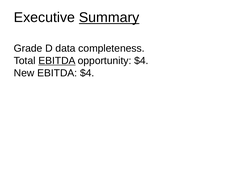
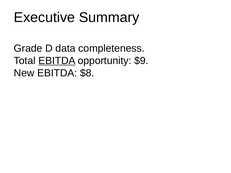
Summary underline: present -> none (109, 18)
opportunity $4: $4 -> $9 (141, 61)
EBITDA $4: $4 -> $8 (87, 73)
